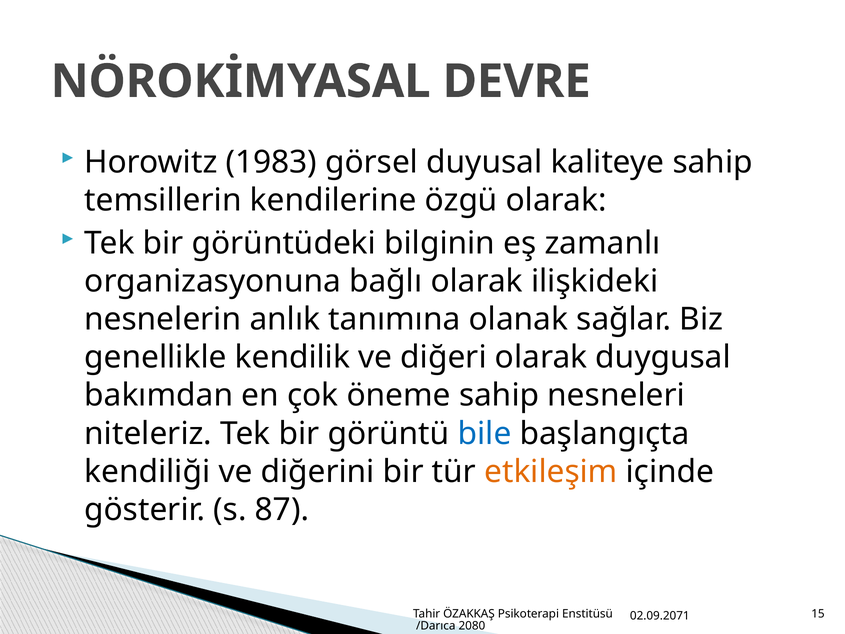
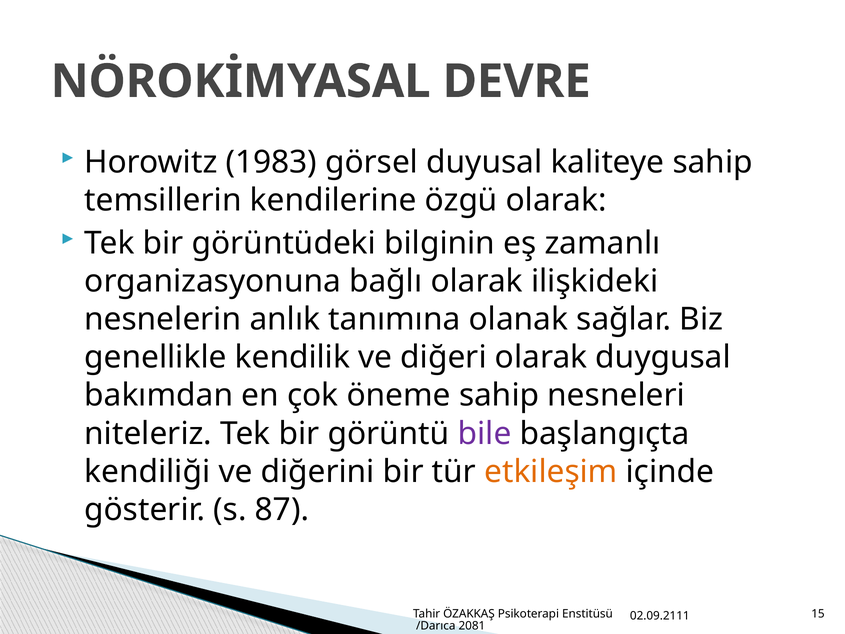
bile colour: blue -> purple (485, 433)
02.09.2071: 02.09.2071 -> 02.09.2111 (660, 616)
2080: 2080 -> 2081 (472, 625)
